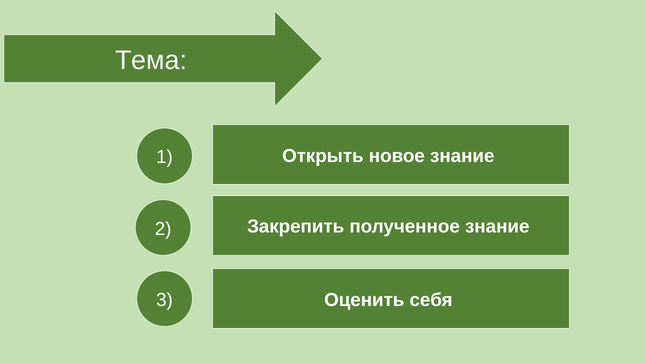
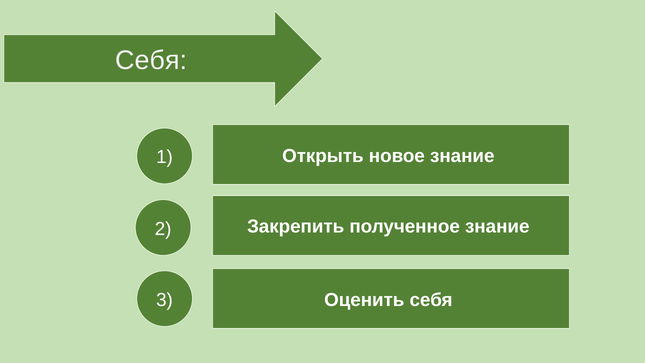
Тема: Тема -> Себя (151, 60)
